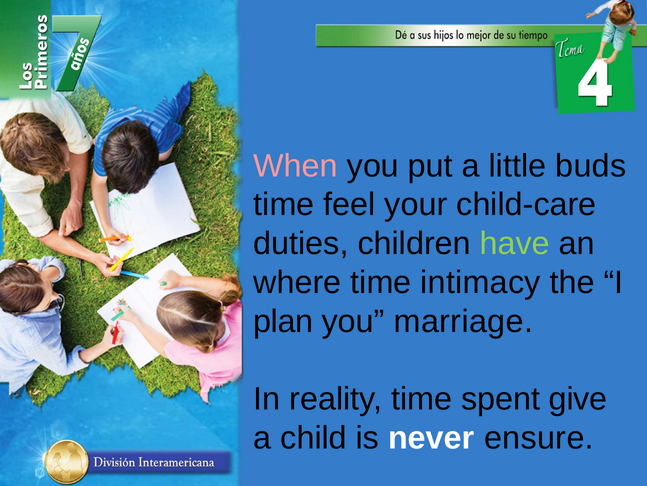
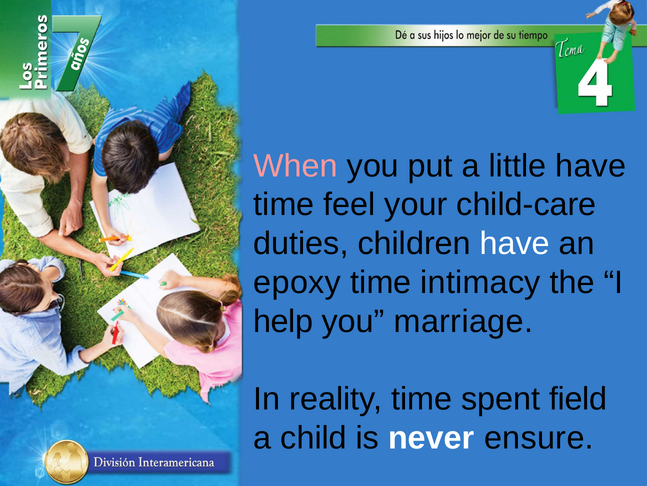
little buds: buds -> have (591, 166)
have colour: light green -> white (515, 243)
where: where -> epoxy (297, 282)
plan: plan -> help (283, 321)
give: give -> field (578, 398)
